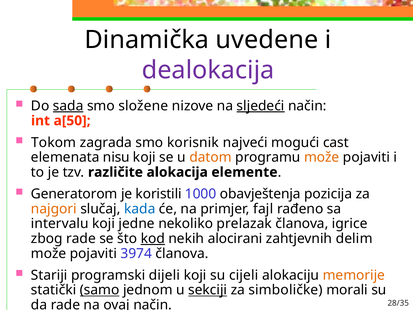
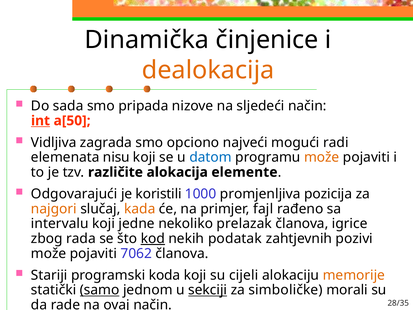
uvedene: uvedene -> činjenice (267, 40)
dealokacija colour: purple -> orange (208, 70)
sada underline: present -> none (68, 106)
složene: složene -> pripada (143, 106)
sljedeći underline: present -> none (261, 106)
int underline: none -> present (40, 121)
Tokom: Tokom -> Vidljiva (54, 142)
korisnik: korisnik -> opciono (193, 142)
cast: cast -> radi (336, 142)
datom colour: orange -> blue (211, 157)
Generatorom: Generatorom -> Odgovarajući (74, 194)
obavještenja: obavještenja -> promjenljiva (260, 194)
kada colour: blue -> orange (140, 209)
zbog rade: rade -> rada (81, 238)
alocirani: alocirani -> podatak (235, 238)
delim: delim -> pozivi (354, 238)
3974: 3974 -> 7062 (136, 253)
dijeli: dijeli -> koda (165, 275)
